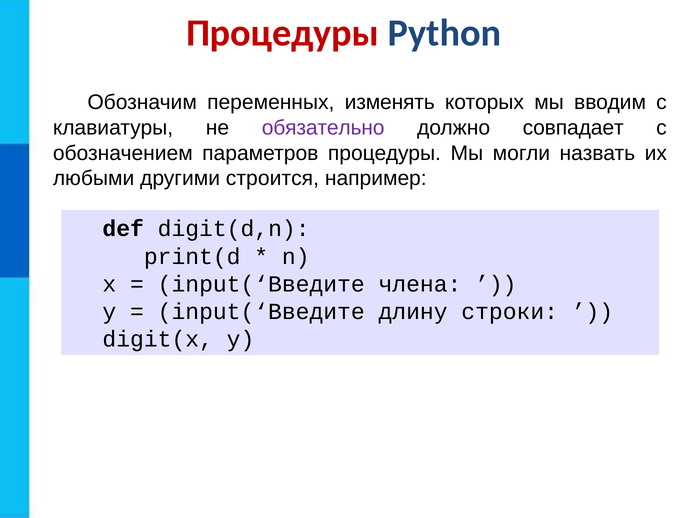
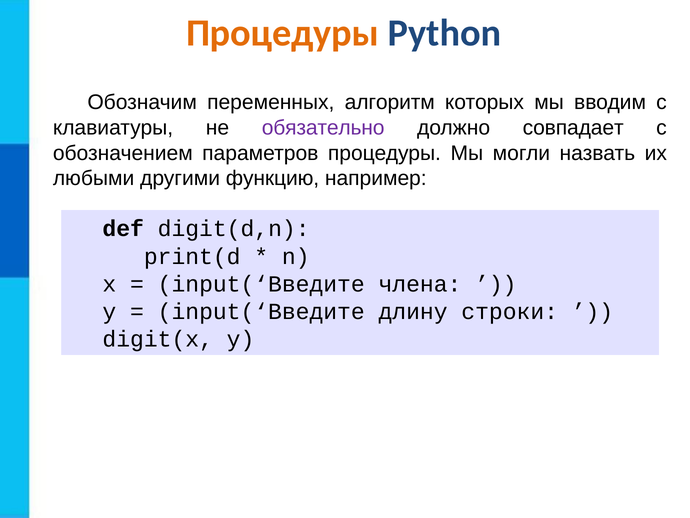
Процедуры colour: red -> orange (282, 33)
изменять: изменять -> алгоритм (390, 102)
строится: строится -> функцию (273, 178)
